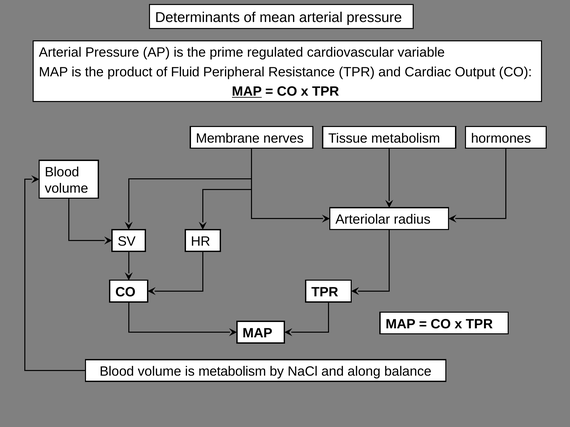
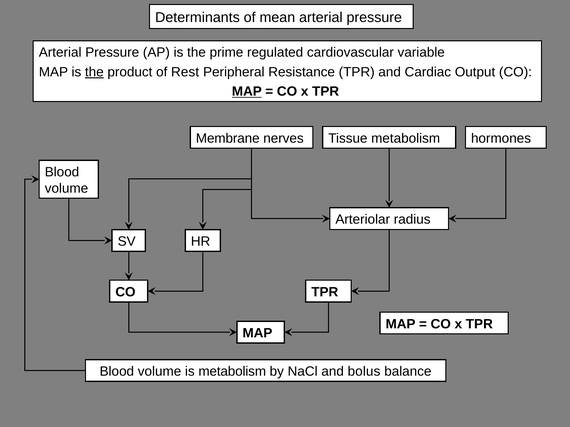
the underline: none -> present (94, 72)
Fluid: Fluid -> Rest (185, 72)
along: along -> bolus (364, 372)
